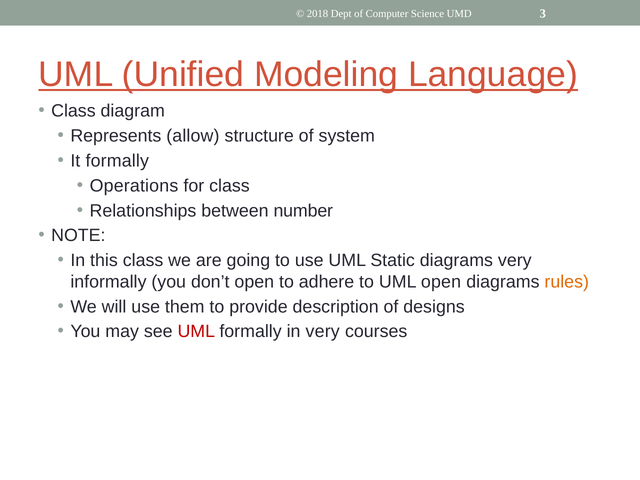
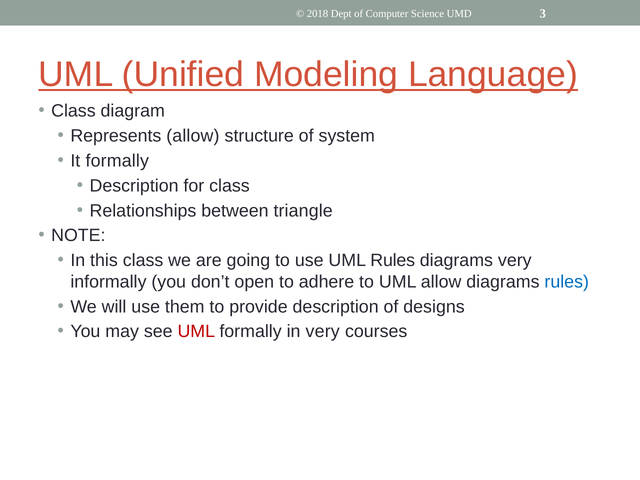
Operations: Operations -> Description (134, 186)
number: number -> triangle (303, 211)
UML Static: Static -> Rules (393, 260)
UML open: open -> allow (441, 282)
rules colour: orange -> blue (567, 282)
